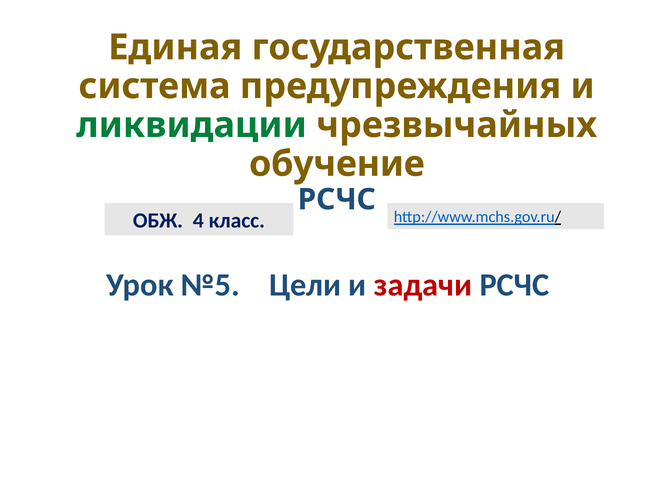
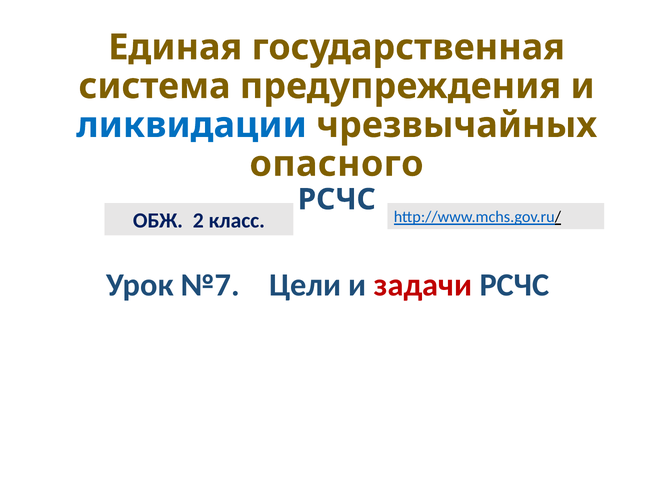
ликвидации colour: green -> blue (192, 125)
обучение: обучение -> опасного (337, 164)
4: 4 -> 2 (198, 221)
№5: №5 -> №7 (210, 285)
